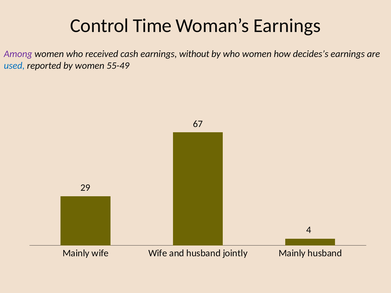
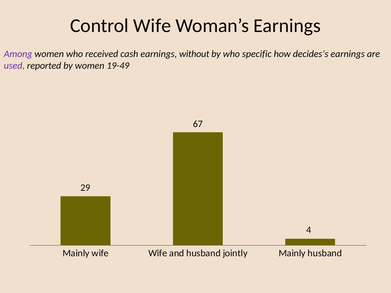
Control Time: Time -> Wife (152, 26)
who women: women -> specific (257, 54)
used colour: blue -> purple (14, 66)
55-49: 55-49 -> 19-49 (118, 66)
